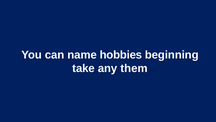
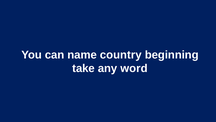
hobbies: hobbies -> country (121, 55)
them: them -> word (134, 68)
